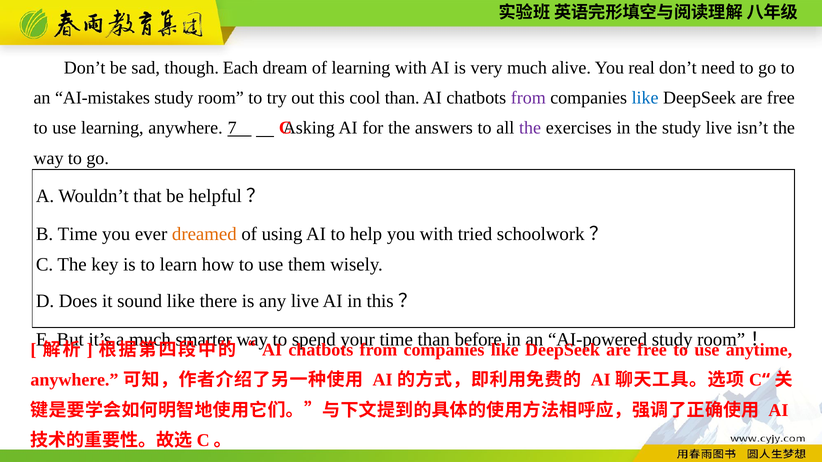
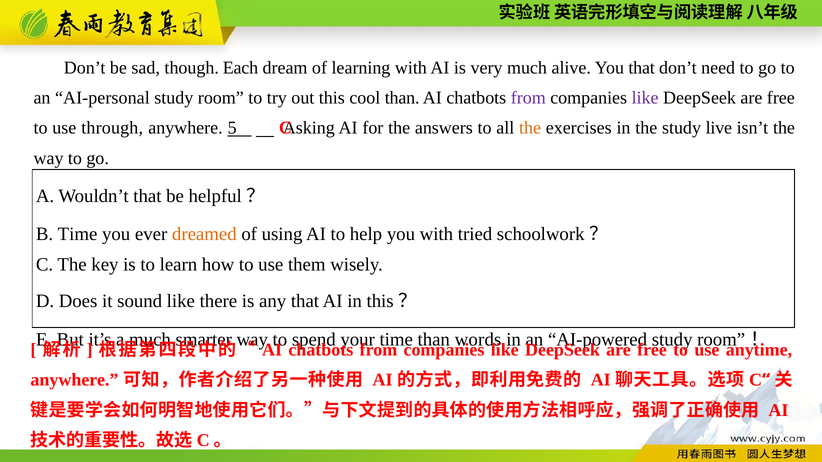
You real: real -> that (642, 68)
AI-mistakes: AI-mistakes -> AI-personal (102, 98)
like colour: blue -> purple (645, 98)
use learning: learning -> through (112, 128)
7: 7 -> 5 (232, 128)
the colour: purple -> orange (530, 128)
any live: live -> that (305, 302)
before: before -> words (478, 340)
